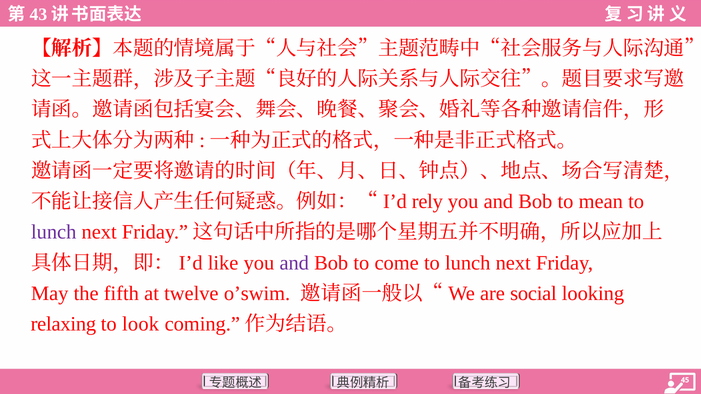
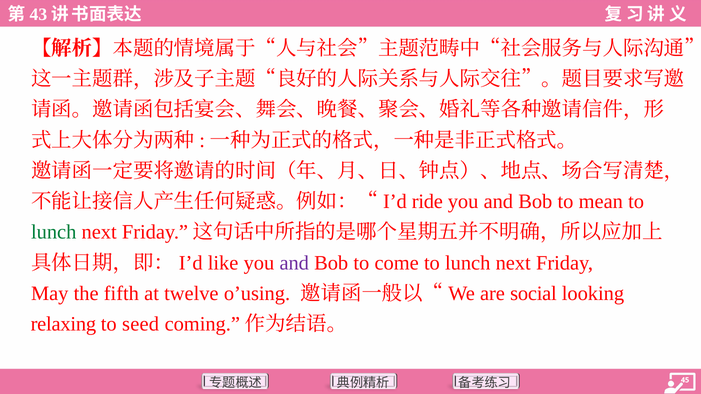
rely: rely -> ride (427, 202)
lunch colour: purple -> green (54, 232)
o’swim: o’swim -> o’using (257, 294)
look: look -> seed (141, 324)
